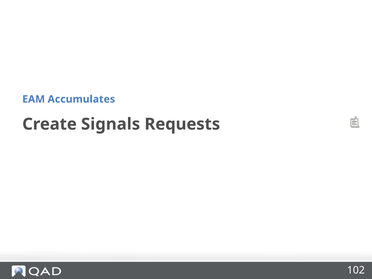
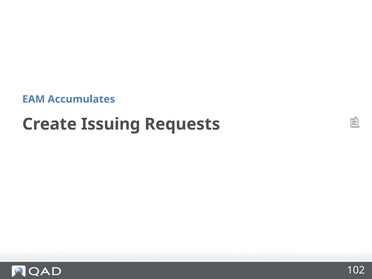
Signals: Signals -> Issuing (111, 124)
